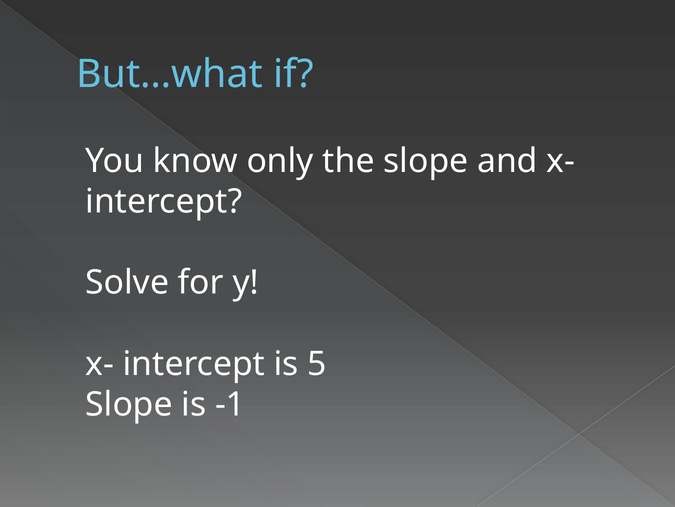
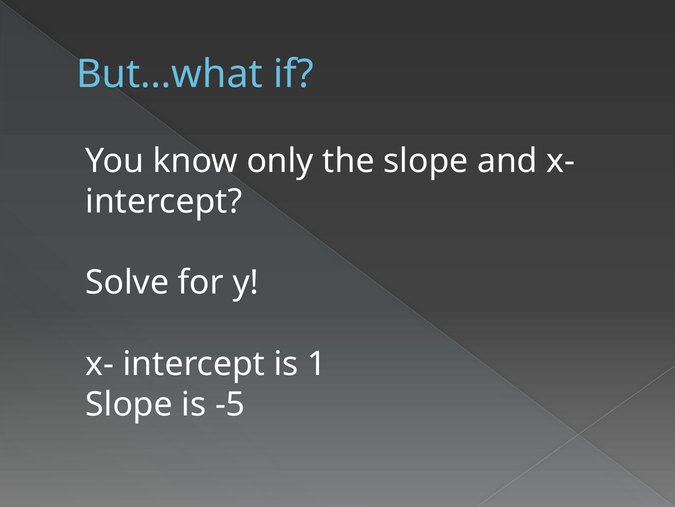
5: 5 -> 1 (317, 363)
-1: -1 -> -5 (230, 404)
